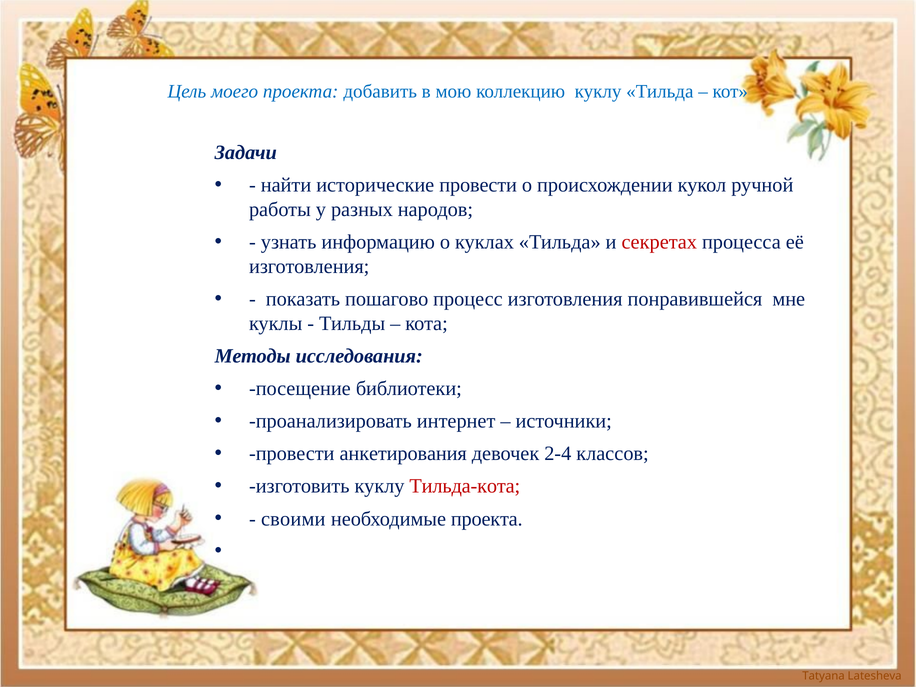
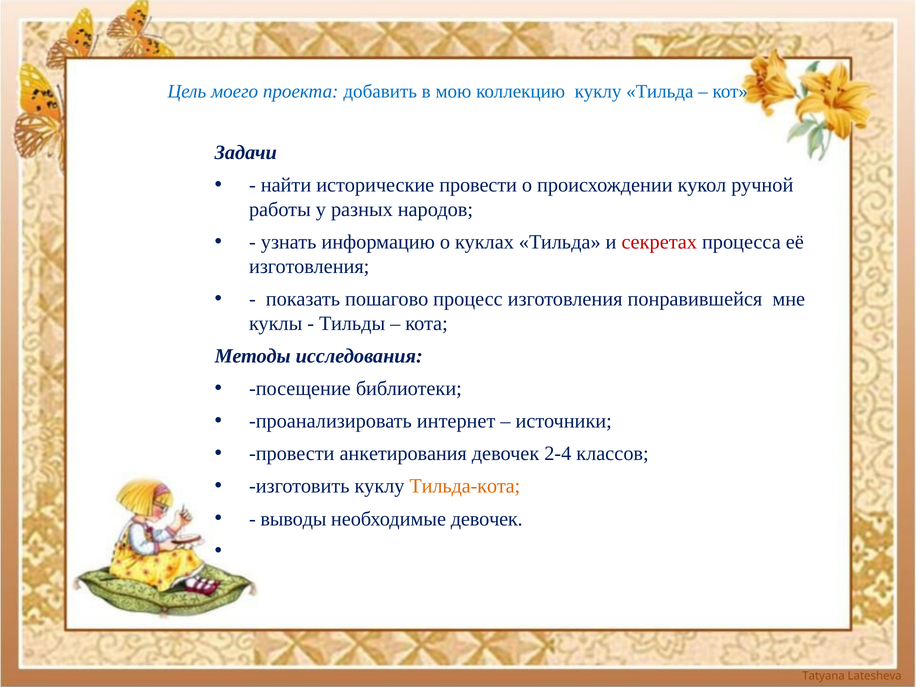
Тильда-кота colour: red -> orange (465, 486)
своими: своими -> выводы (293, 519)
необходимые проекта: проекта -> девочек (487, 519)
